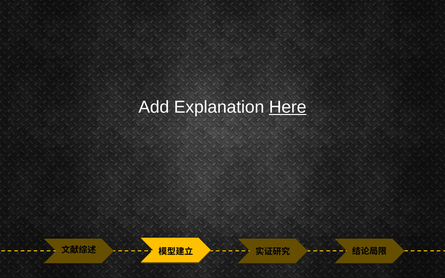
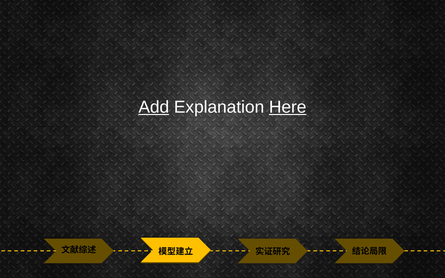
Add underline: none -> present (154, 107)
